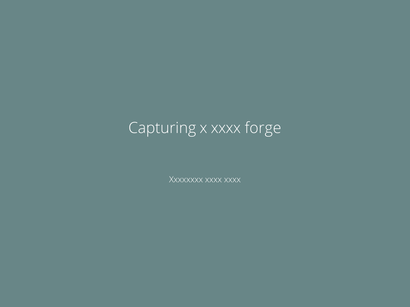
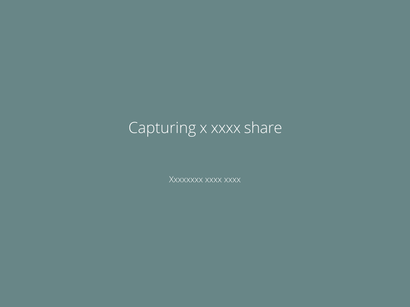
forge: forge -> share (263, 128)
